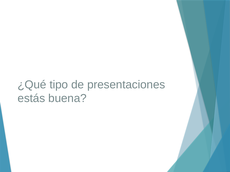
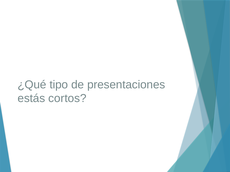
buena: buena -> cortos (67, 99)
